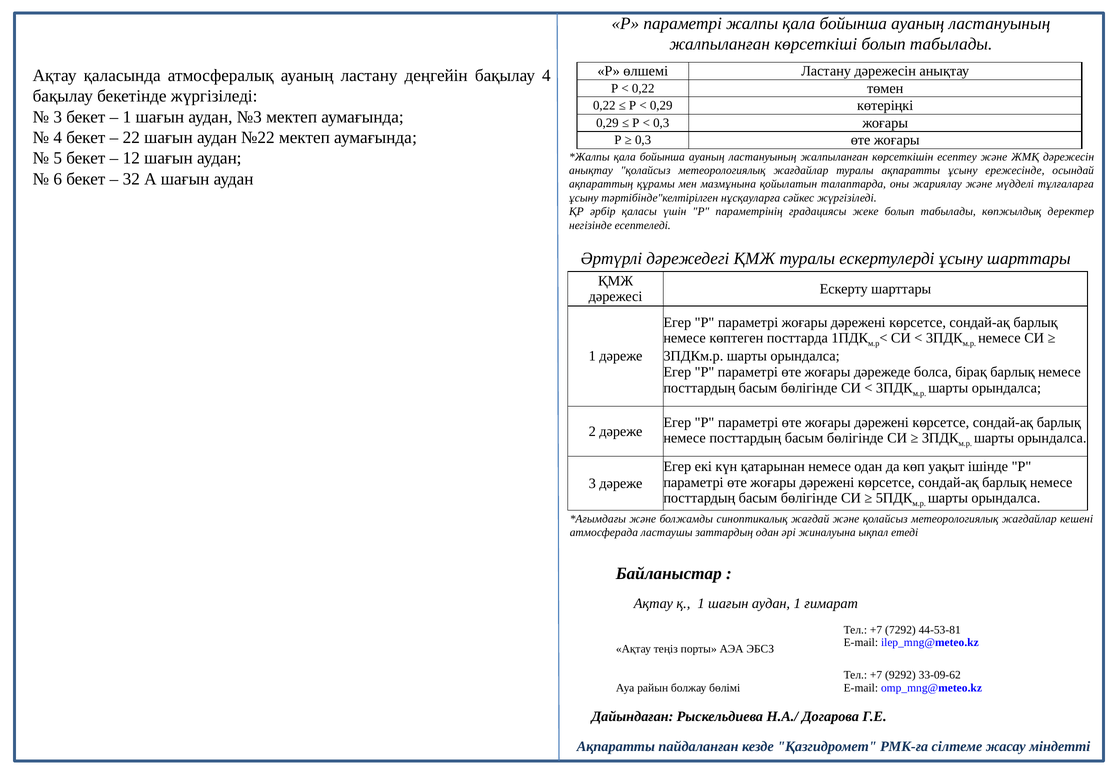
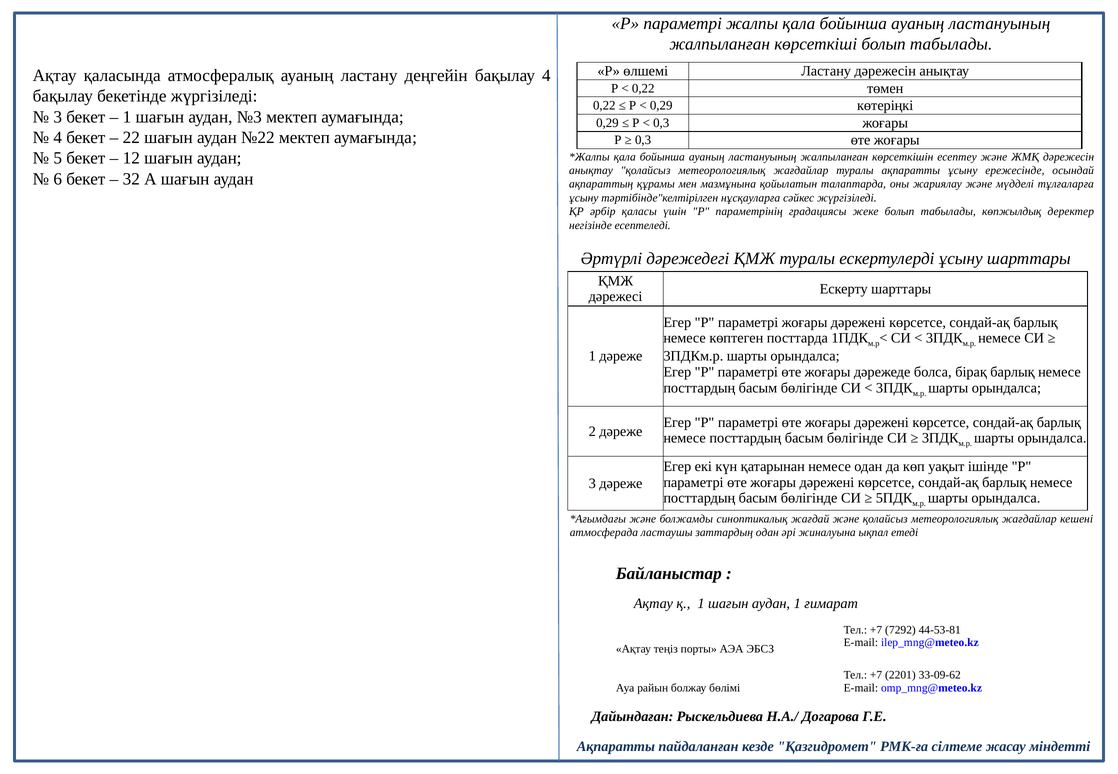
9292: 9292 -> 2201 (900, 675)
